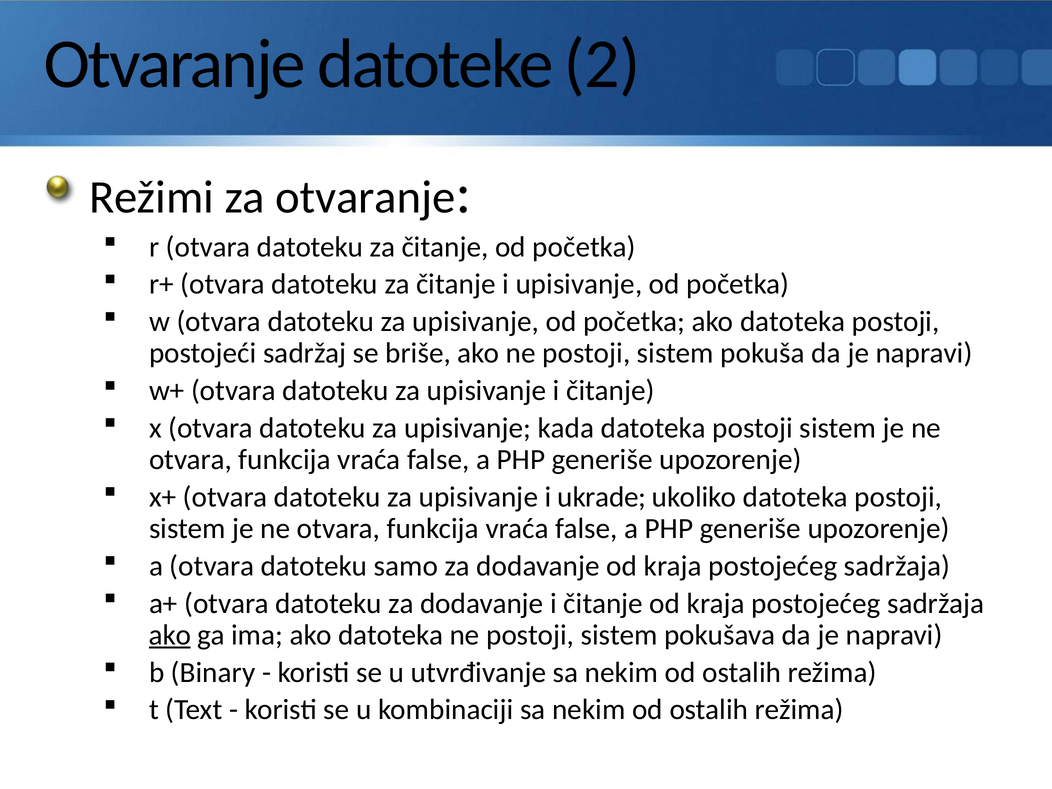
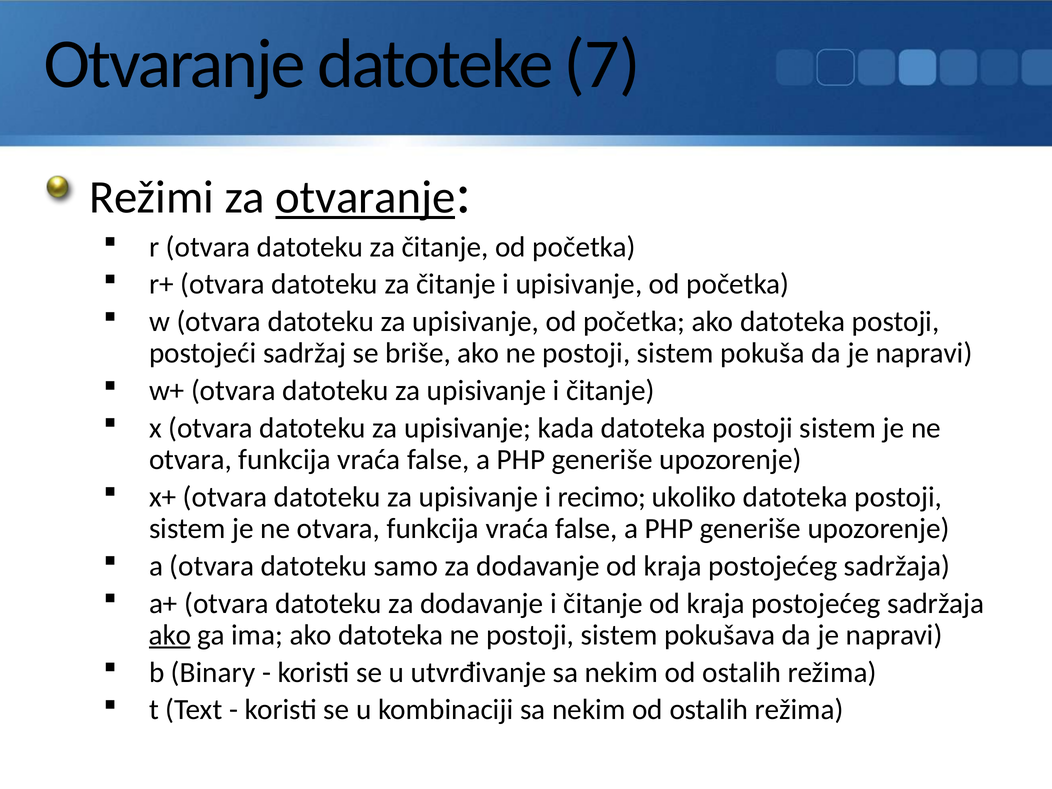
2: 2 -> 7 (602, 64)
otvaranje underline: none -> present (365, 197)
ukrade: ukrade -> recimo (602, 497)
